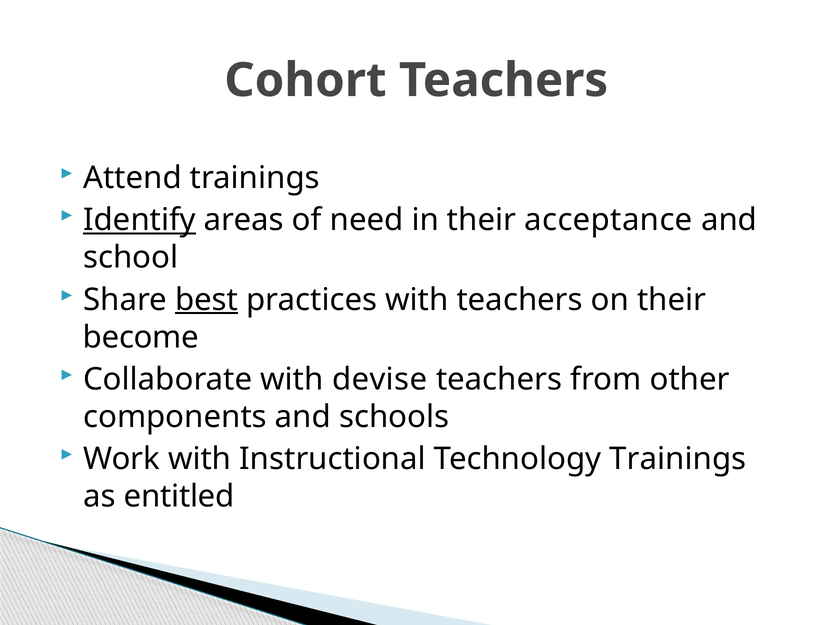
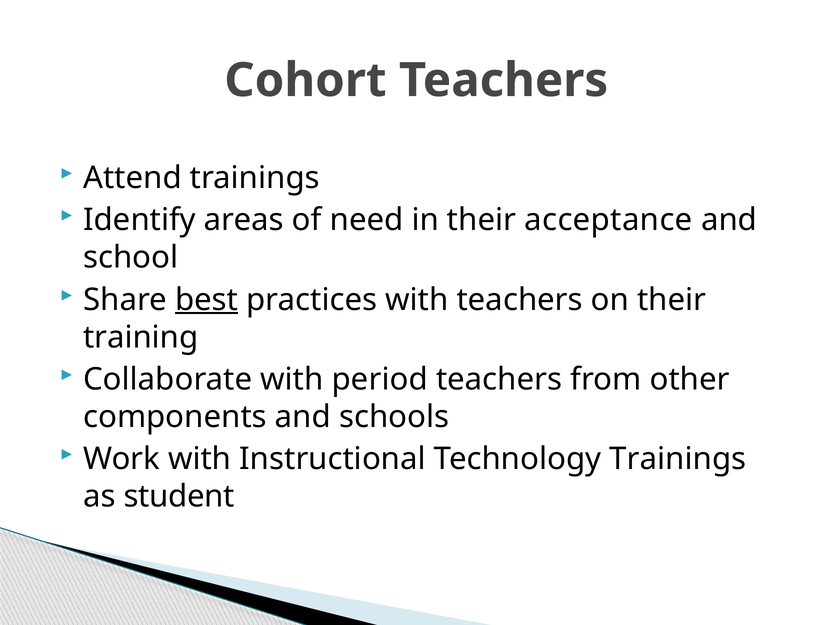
Identify underline: present -> none (140, 220)
become: become -> training (141, 337)
devise: devise -> period (380, 379)
entitled: entitled -> student (179, 496)
